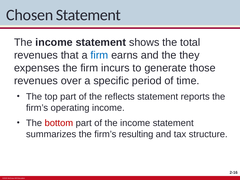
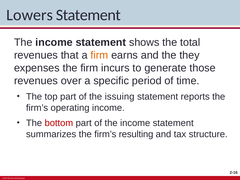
Chosen: Chosen -> Lowers (30, 15)
firm colour: blue -> orange (99, 55)
reflects: reflects -> issuing (120, 97)
